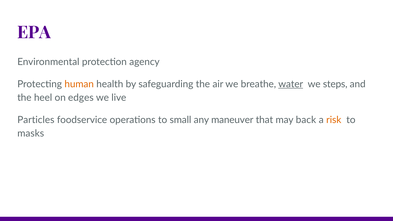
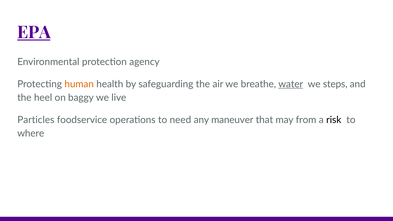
EPA underline: none -> present (34, 32)
edges: edges -> baggy (81, 98)
small: small -> need (180, 120)
back: back -> from (306, 120)
risk colour: orange -> black (334, 120)
masks: masks -> where (31, 133)
